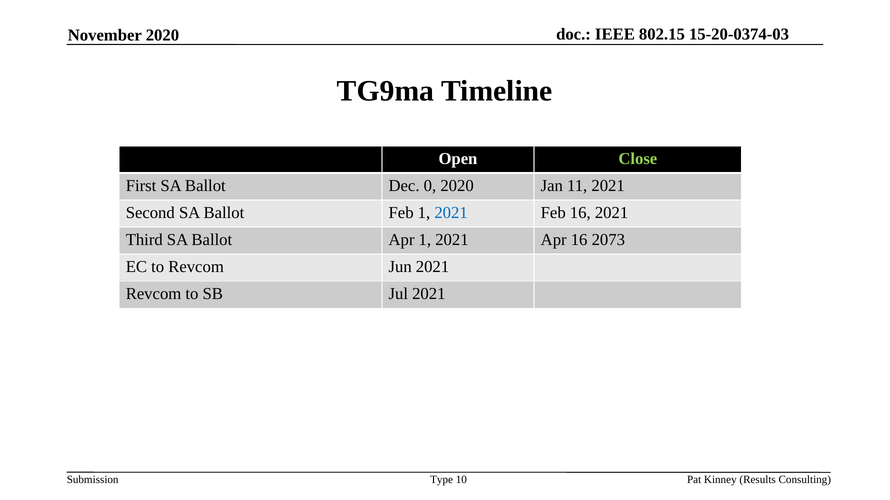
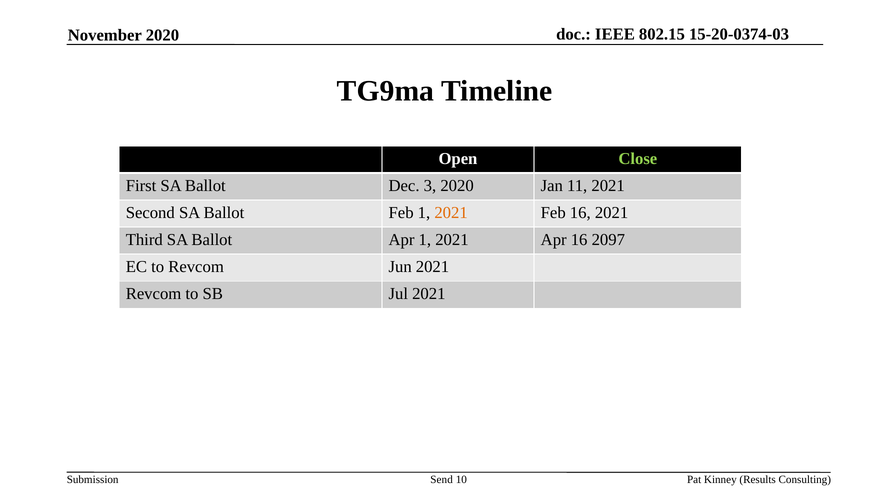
0: 0 -> 3 (430, 186)
2021 colour: blue -> orange (451, 213)
2073: 2073 -> 2097 (608, 240)
Type: Type -> Send (442, 480)
